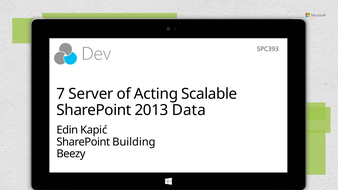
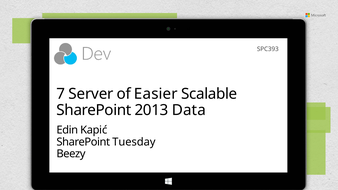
Acting: Acting -> Easier (156, 94)
Building: Building -> Tuesday (134, 142)
